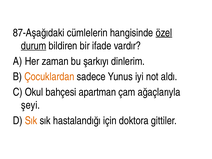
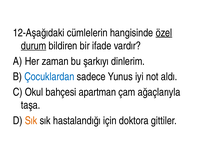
87-Aşağıdaki: 87-Aşağıdaki -> 12-Aşağıdaki (39, 33)
Çocuklardan colour: orange -> blue (49, 77)
şeyi: şeyi -> taşa (31, 105)
